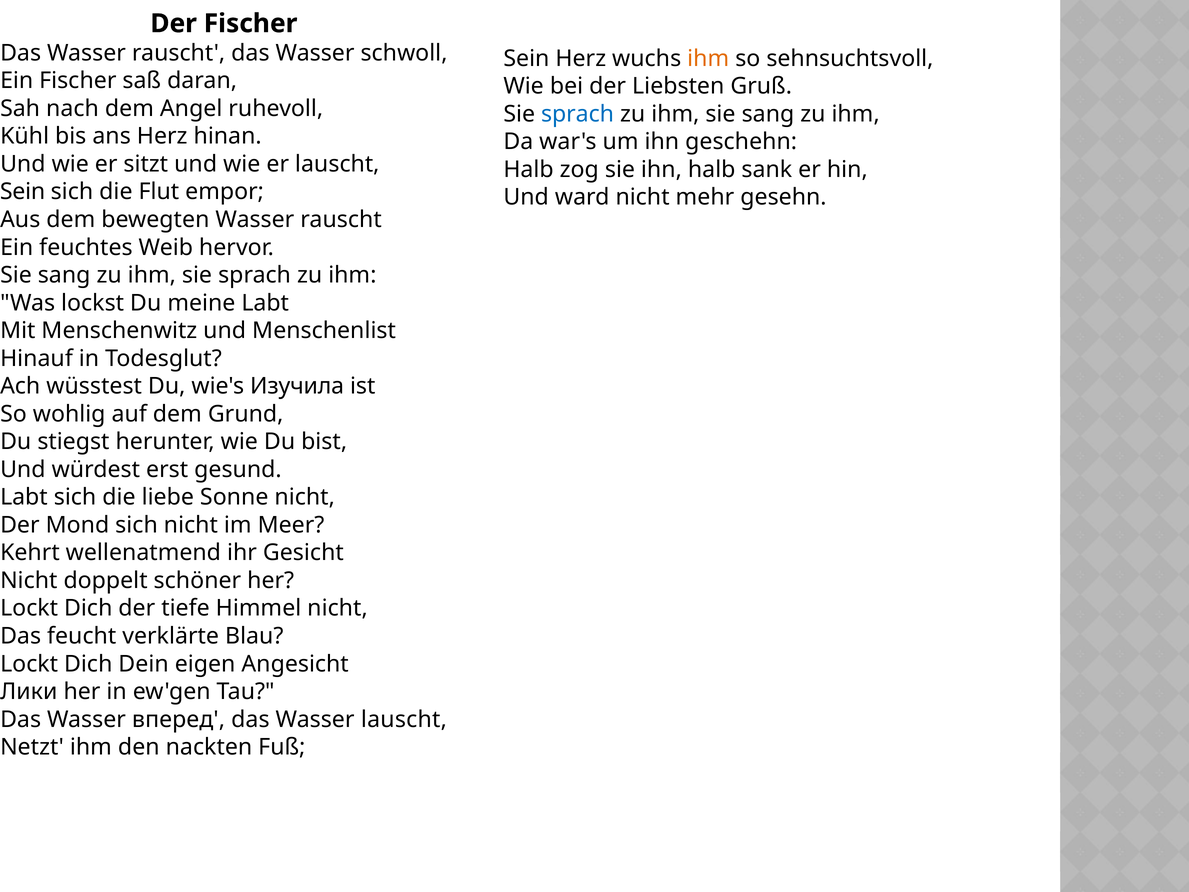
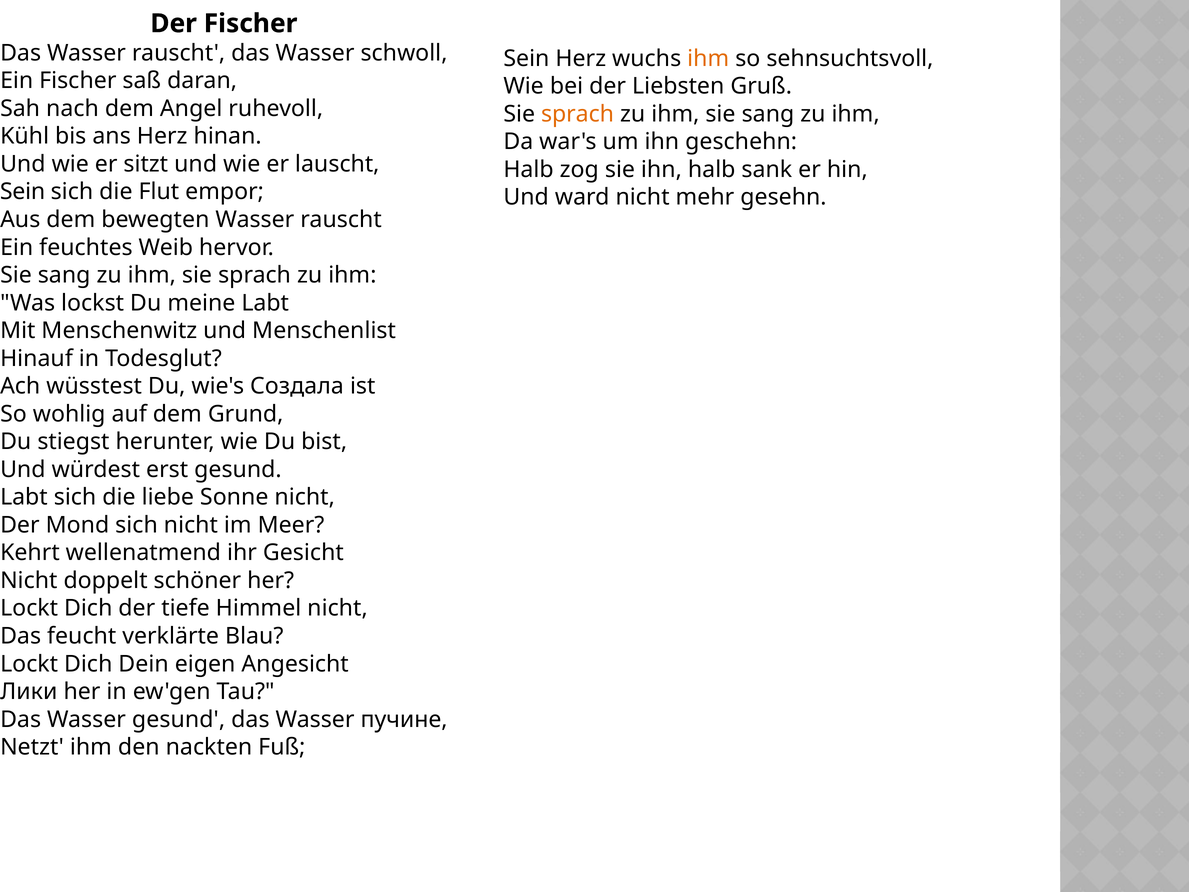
sprach colour: blue -> orange (578, 114)
Изучила: Изучила -> Создала (297, 386)
Wasser вперед: вперед -> gesund (179, 719)
Wasser lauscht: lauscht -> пучине (404, 719)
